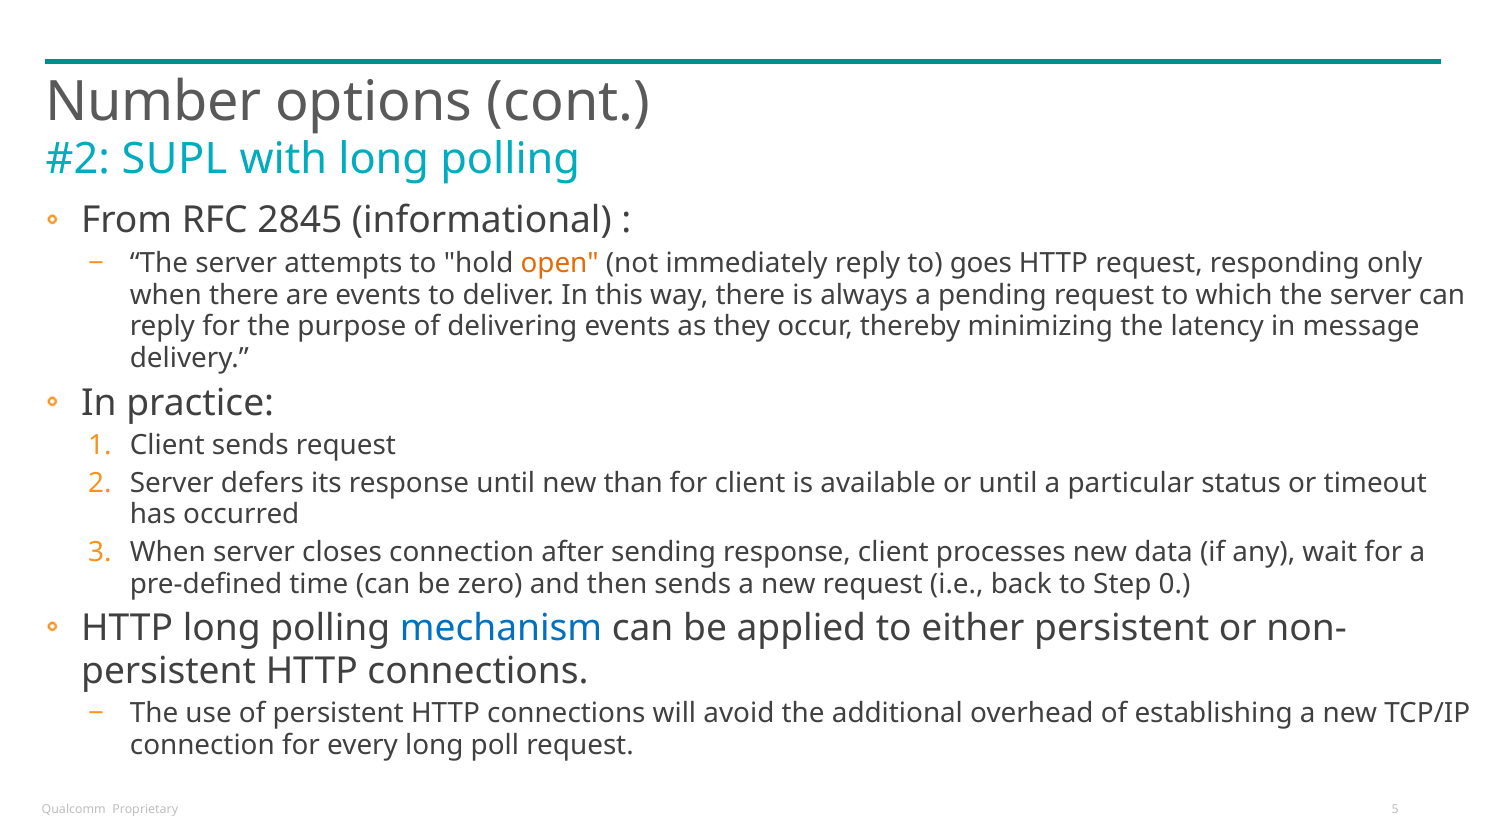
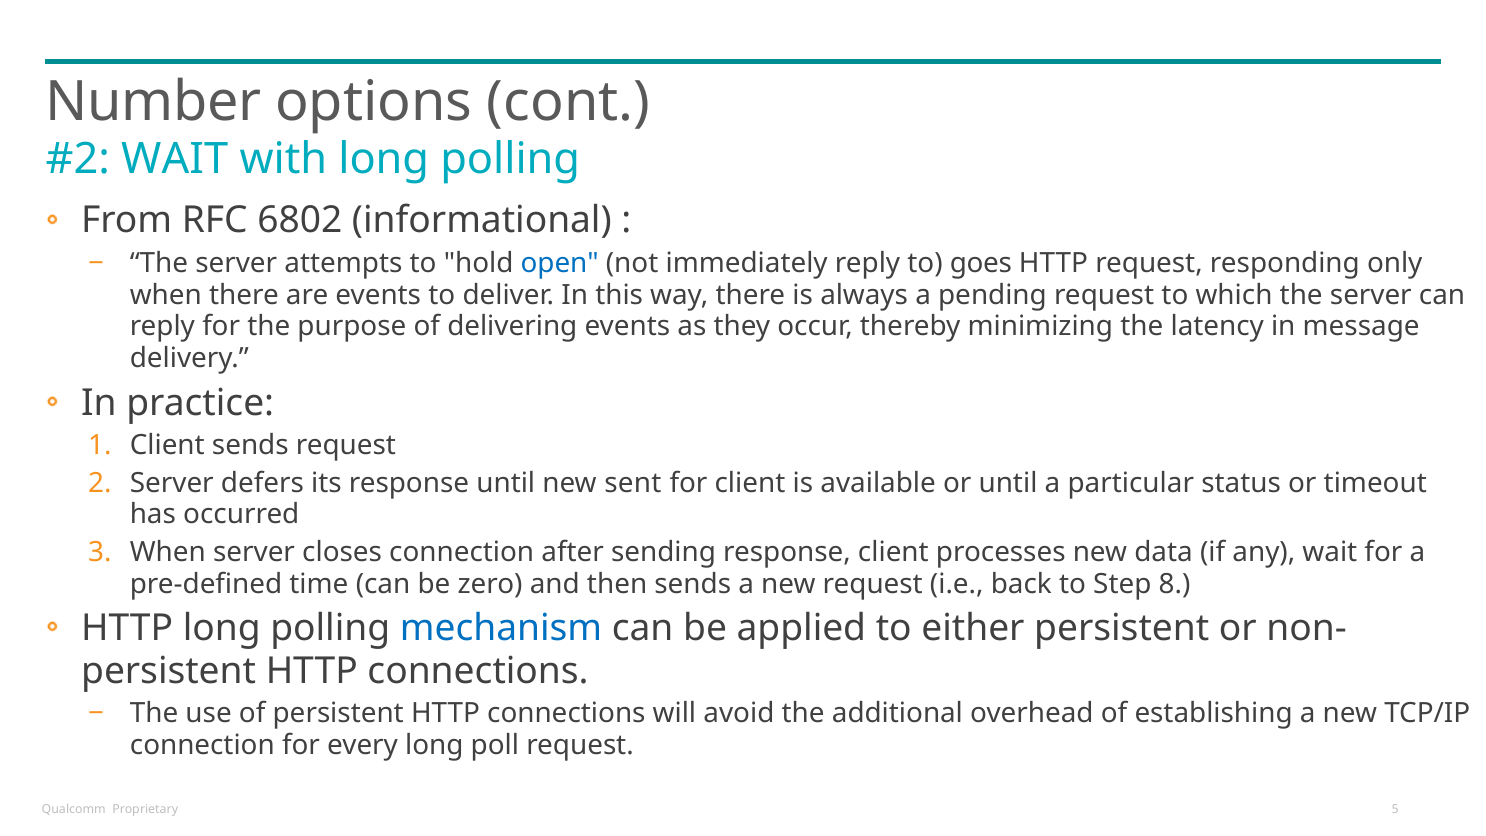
SUPL: SUPL -> WAIT (175, 159)
2845: 2845 -> 6802 (300, 221)
open colour: orange -> blue (560, 263)
than: than -> sent (633, 483)
0: 0 -> 8 (1175, 584)
